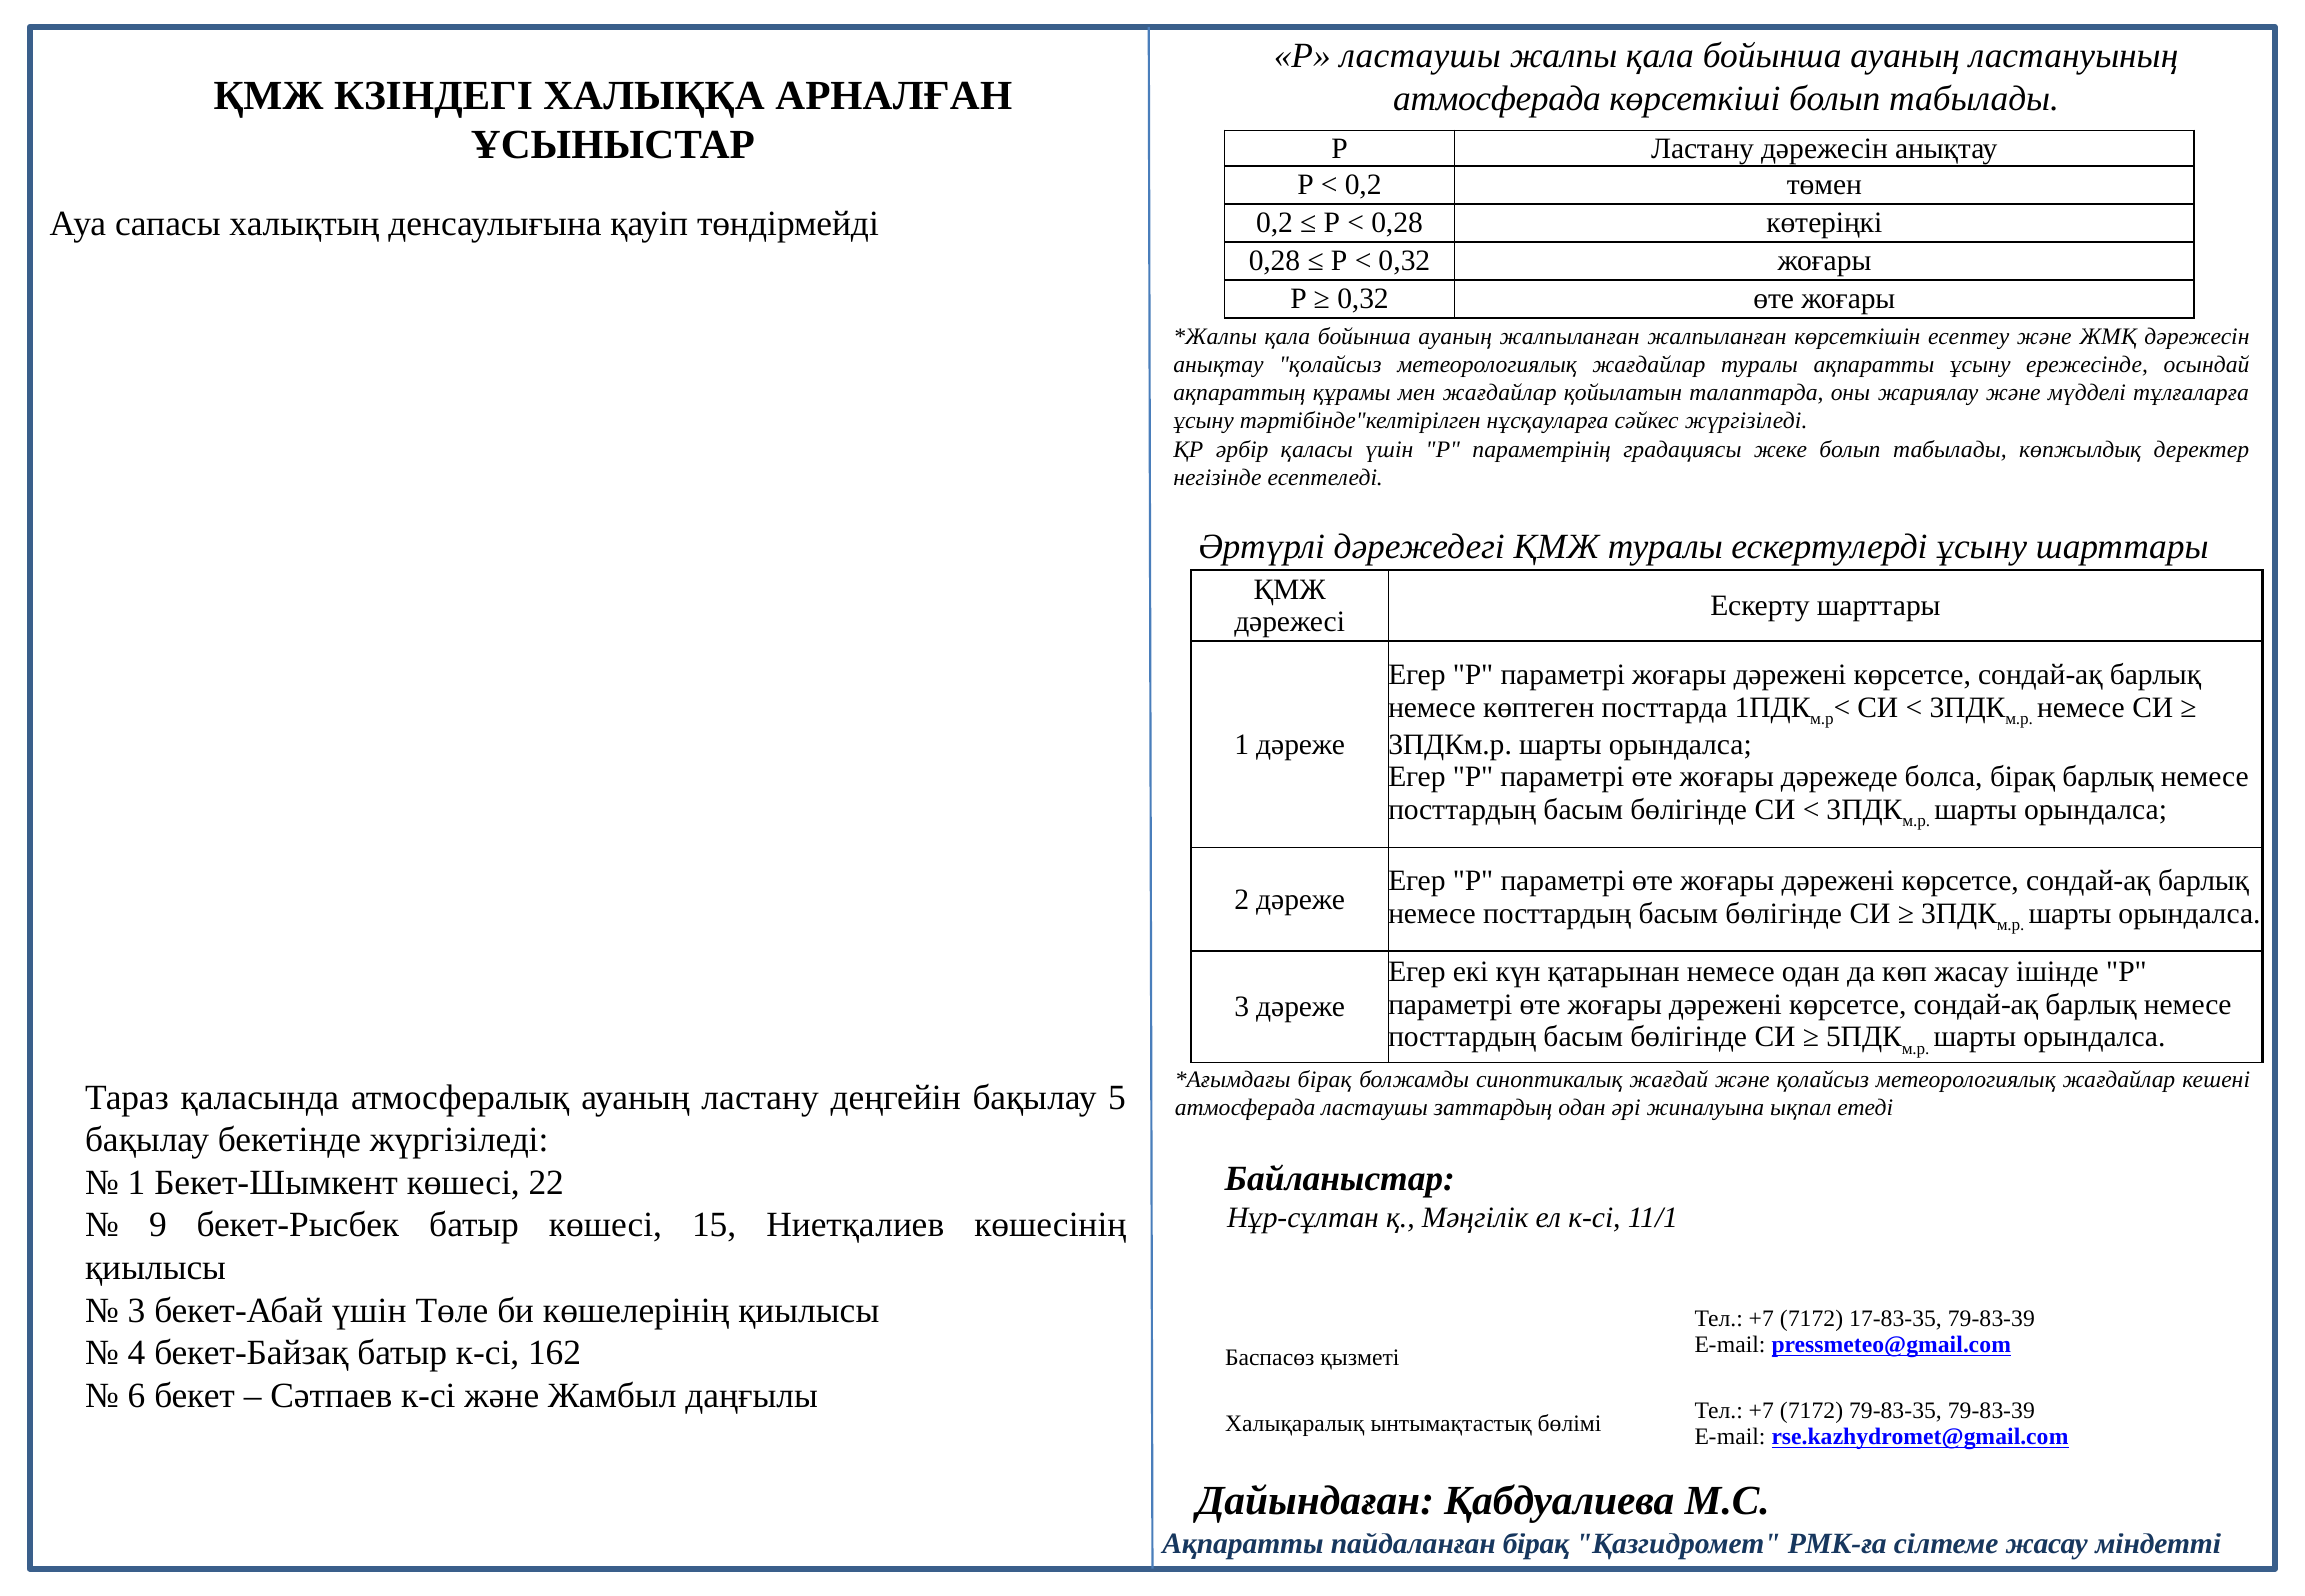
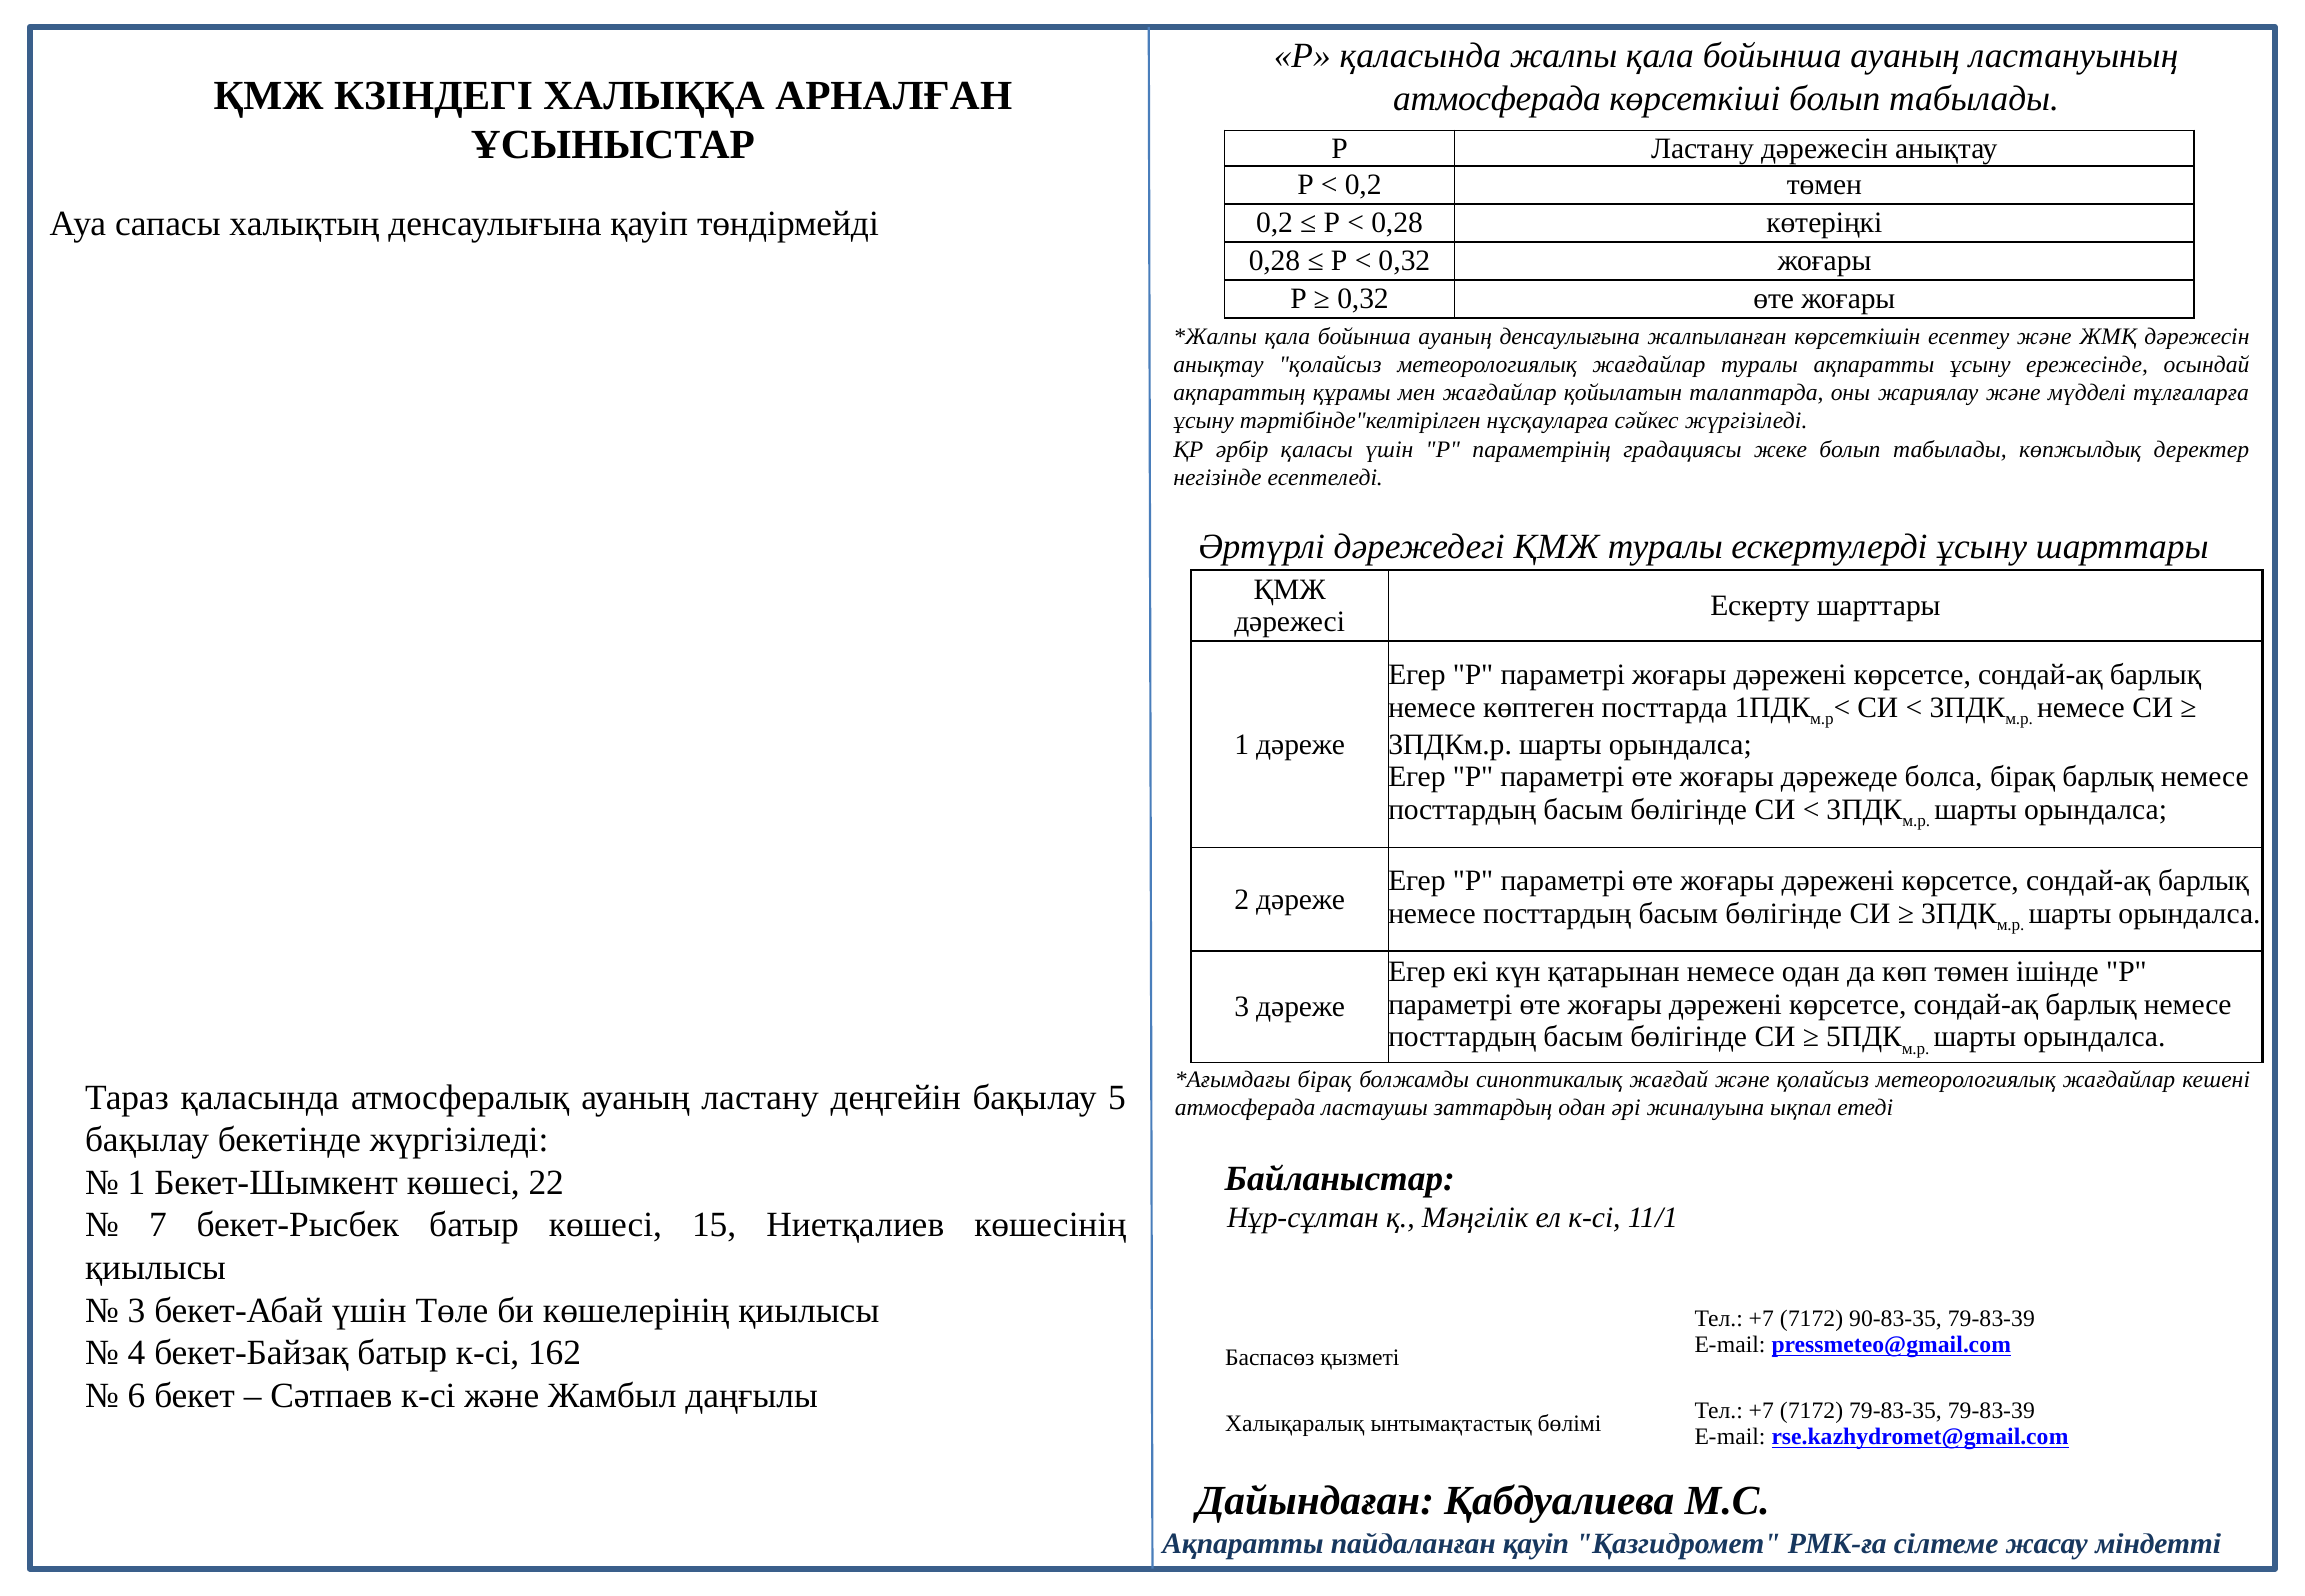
Р ластаушы: ластаушы -> қаласында (1420, 56)
ауаның жалпыланған: жалпыланған -> денсаулығына (1570, 336)
көп жасау: жасау -> төмен (1972, 972)
9: 9 -> 7 (158, 1225)
17-83-35: 17-83-35 -> 90-83-35 (1896, 1318)
пайдаланған бірақ: бірақ -> қауіп (1536, 1544)
